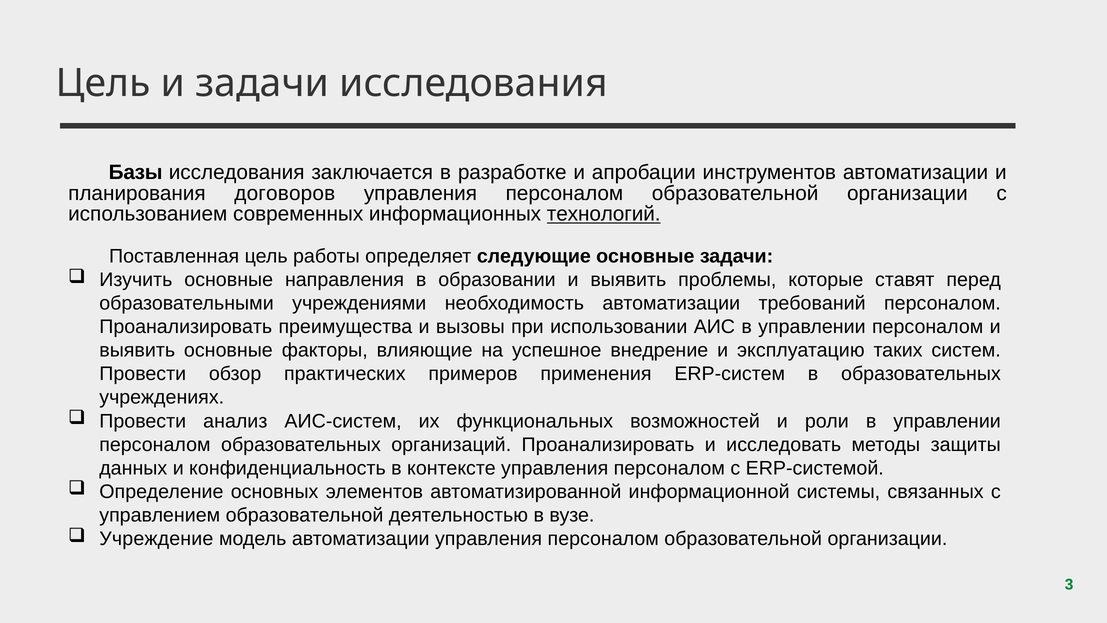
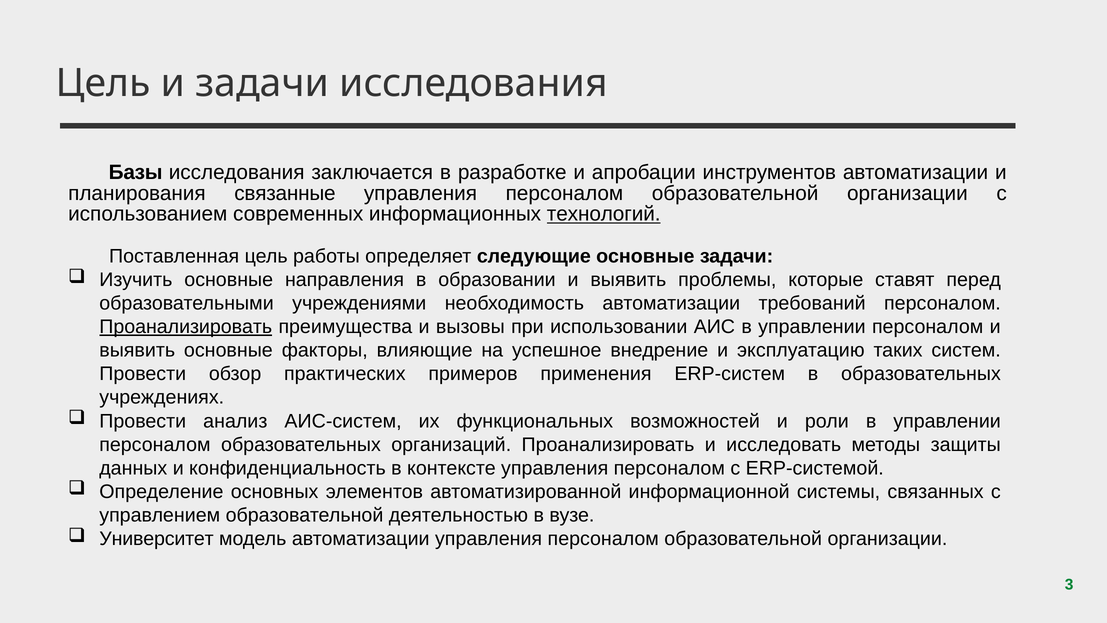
договоров: договоров -> связанные (285, 193)
Проанализировать underline: none -> present (186, 327)
Учреждение: Учреждение -> Университет (157, 539)
